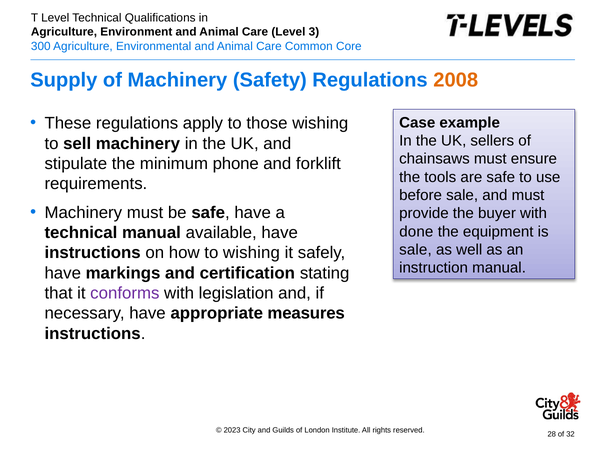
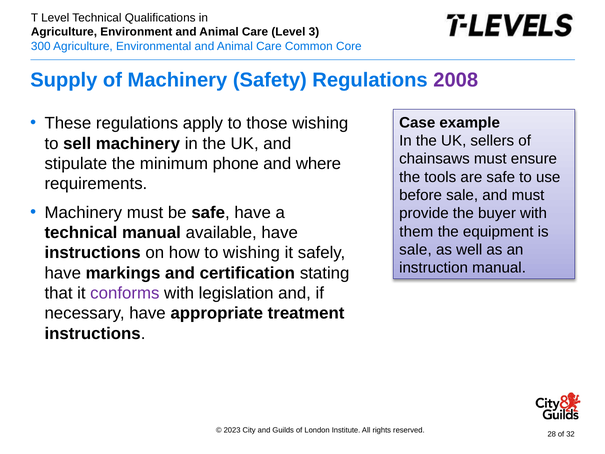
2008 colour: orange -> purple (456, 80)
forklift: forklift -> where (319, 164)
done: done -> them (416, 231)
measures: measures -> treatment (306, 313)
